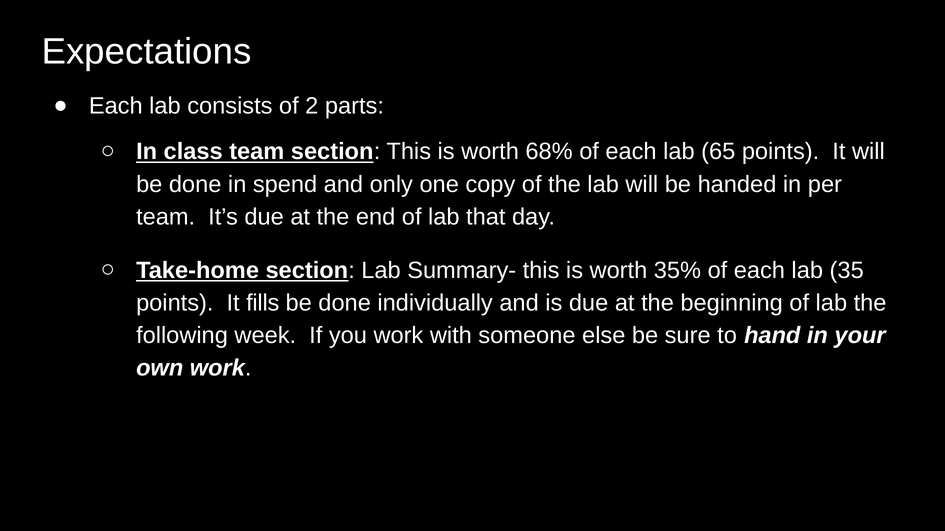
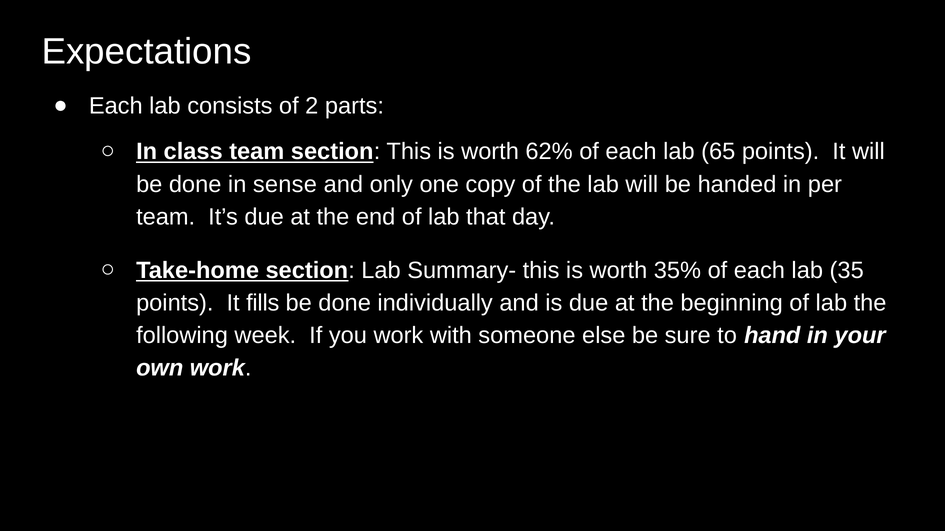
68%: 68% -> 62% (549, 152)
spend: spend -> sense (285, 184)
